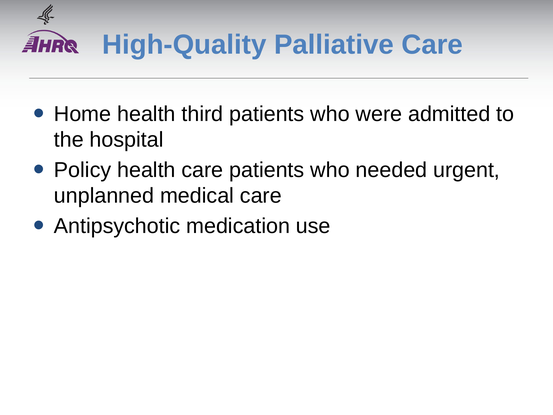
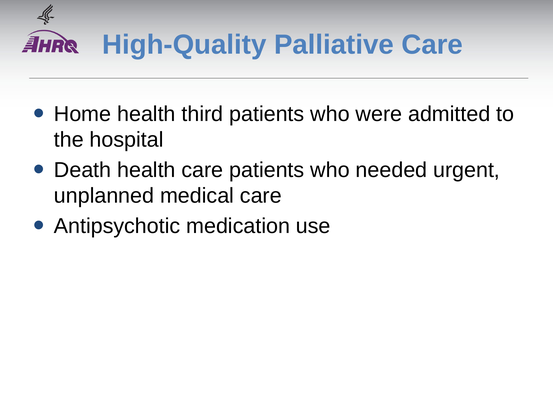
Policy: Policy -> Death (83, 170)
